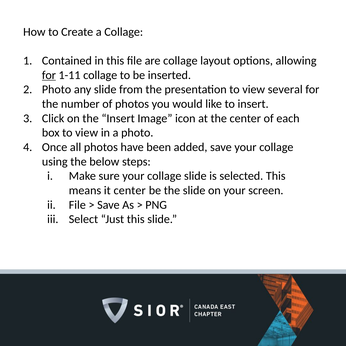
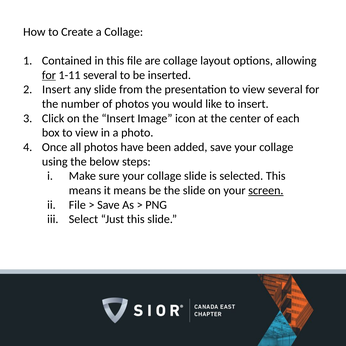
1-11 collage: collage -> several (100, 75)
Photo: Photo -> Insert (56, 89)
it center: center -> means (130, 190)
screen underline: none -> present (266, 190)
